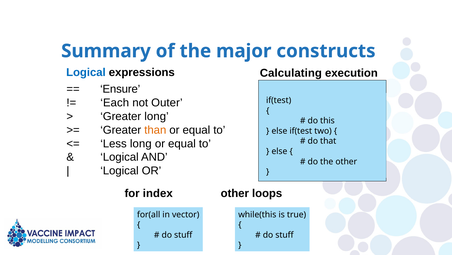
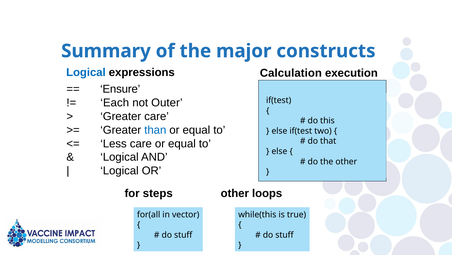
Calculating: Calculating -> Calculation (291, 73)
Greater long: long -> care (157, 116)
than colour: orange -> blue (155, 130)
Less long: long -> care (141, 143)
index: index -> steps (158, 193)
